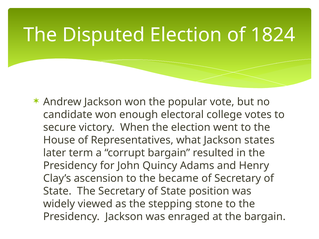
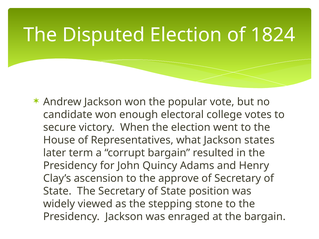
became: became -> approve (179, 179)
